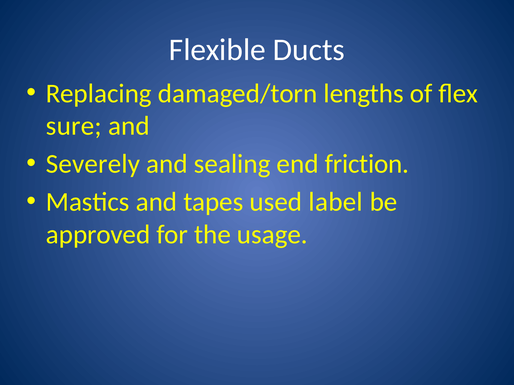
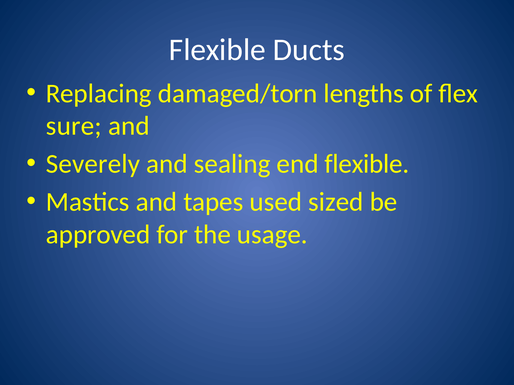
end friction: friction -> flexible (367, 164)
label: label -> sized (336, 202)
